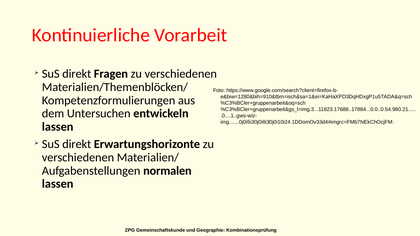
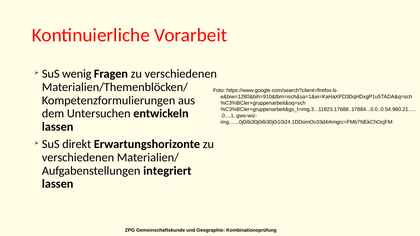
direkt: direkt -> wenig (77, 74)
normalen: normalen -> integriert (167, 171)
